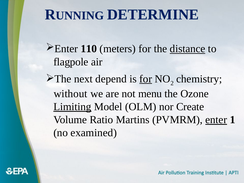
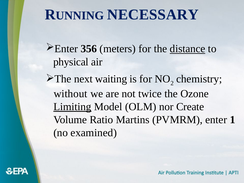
DETERMINE: DETERMINE -> NECESSARY (153, 15)
110: 110 -> 356 (89, 49)
flagpole: flagpole -> physical (71, 62)
depend: depend -> waiting (111, 79)
for underline: present -> none (146, 79)
menu: menu -> twice (150, 94)
enter underline: present -> none (216, 120)
